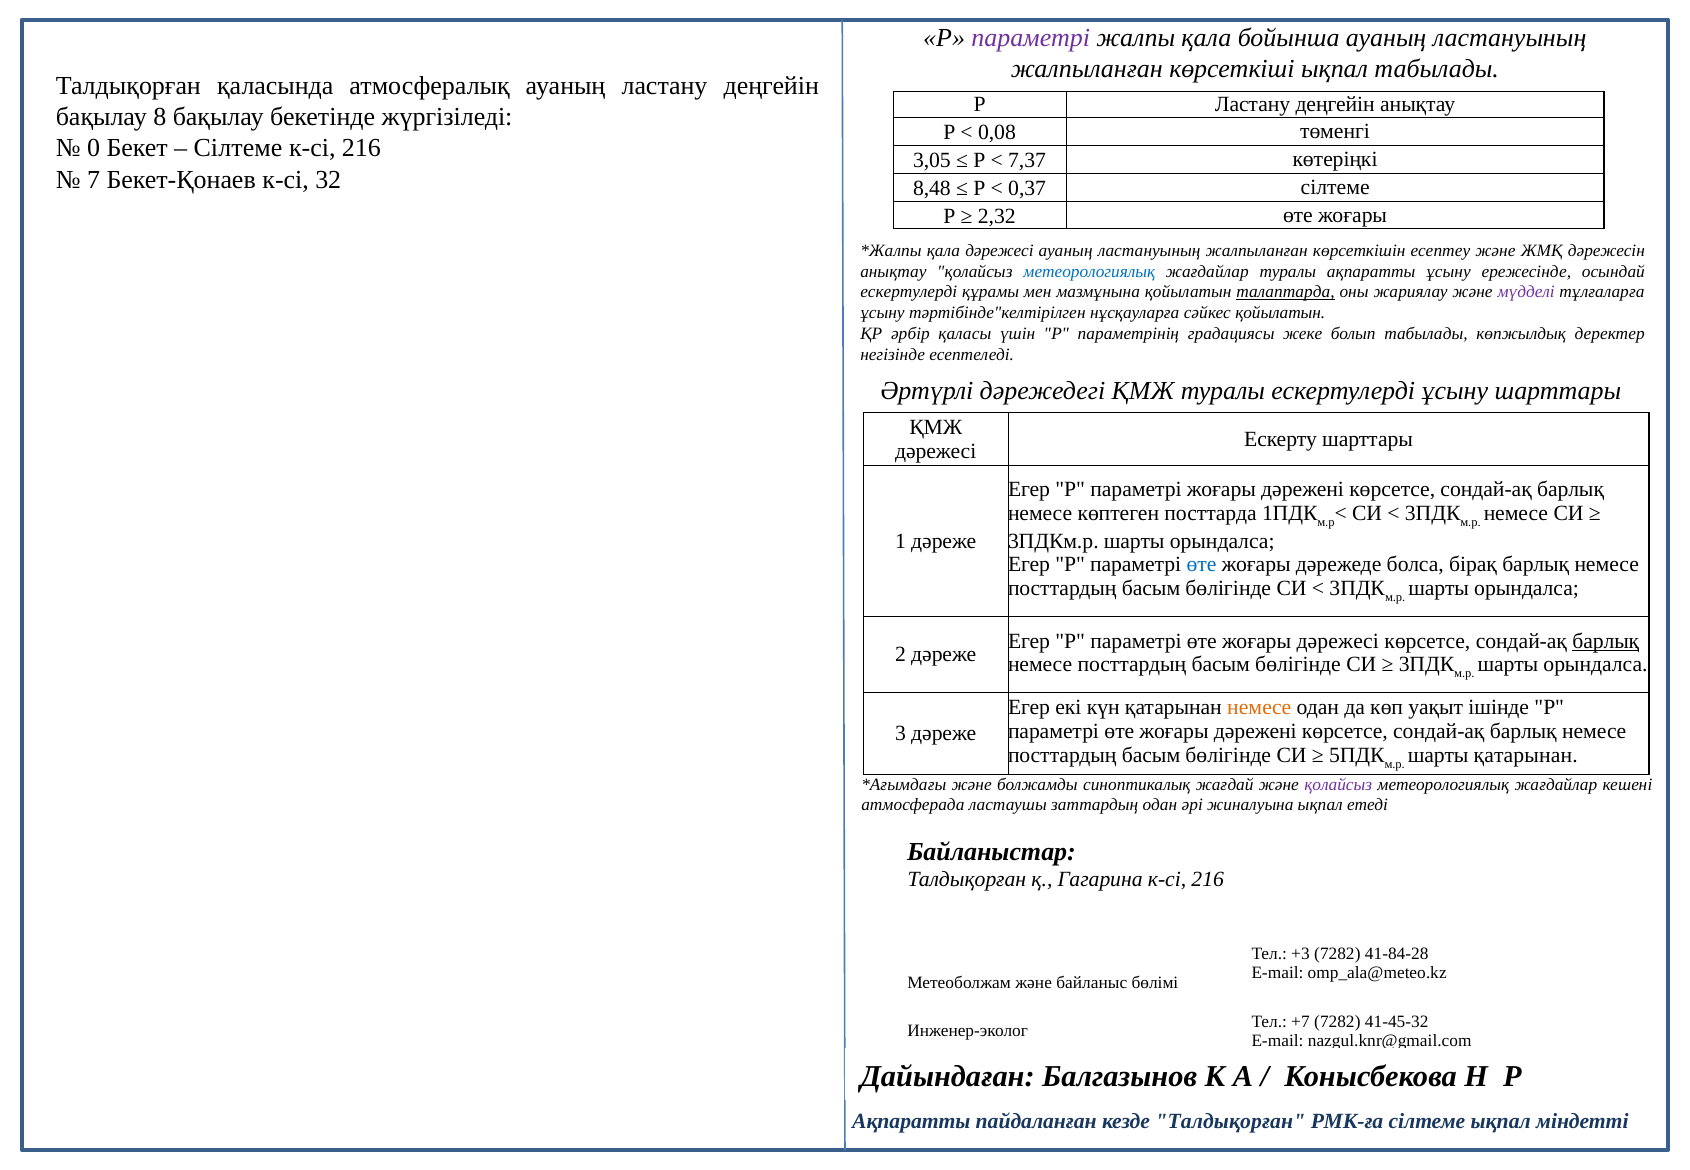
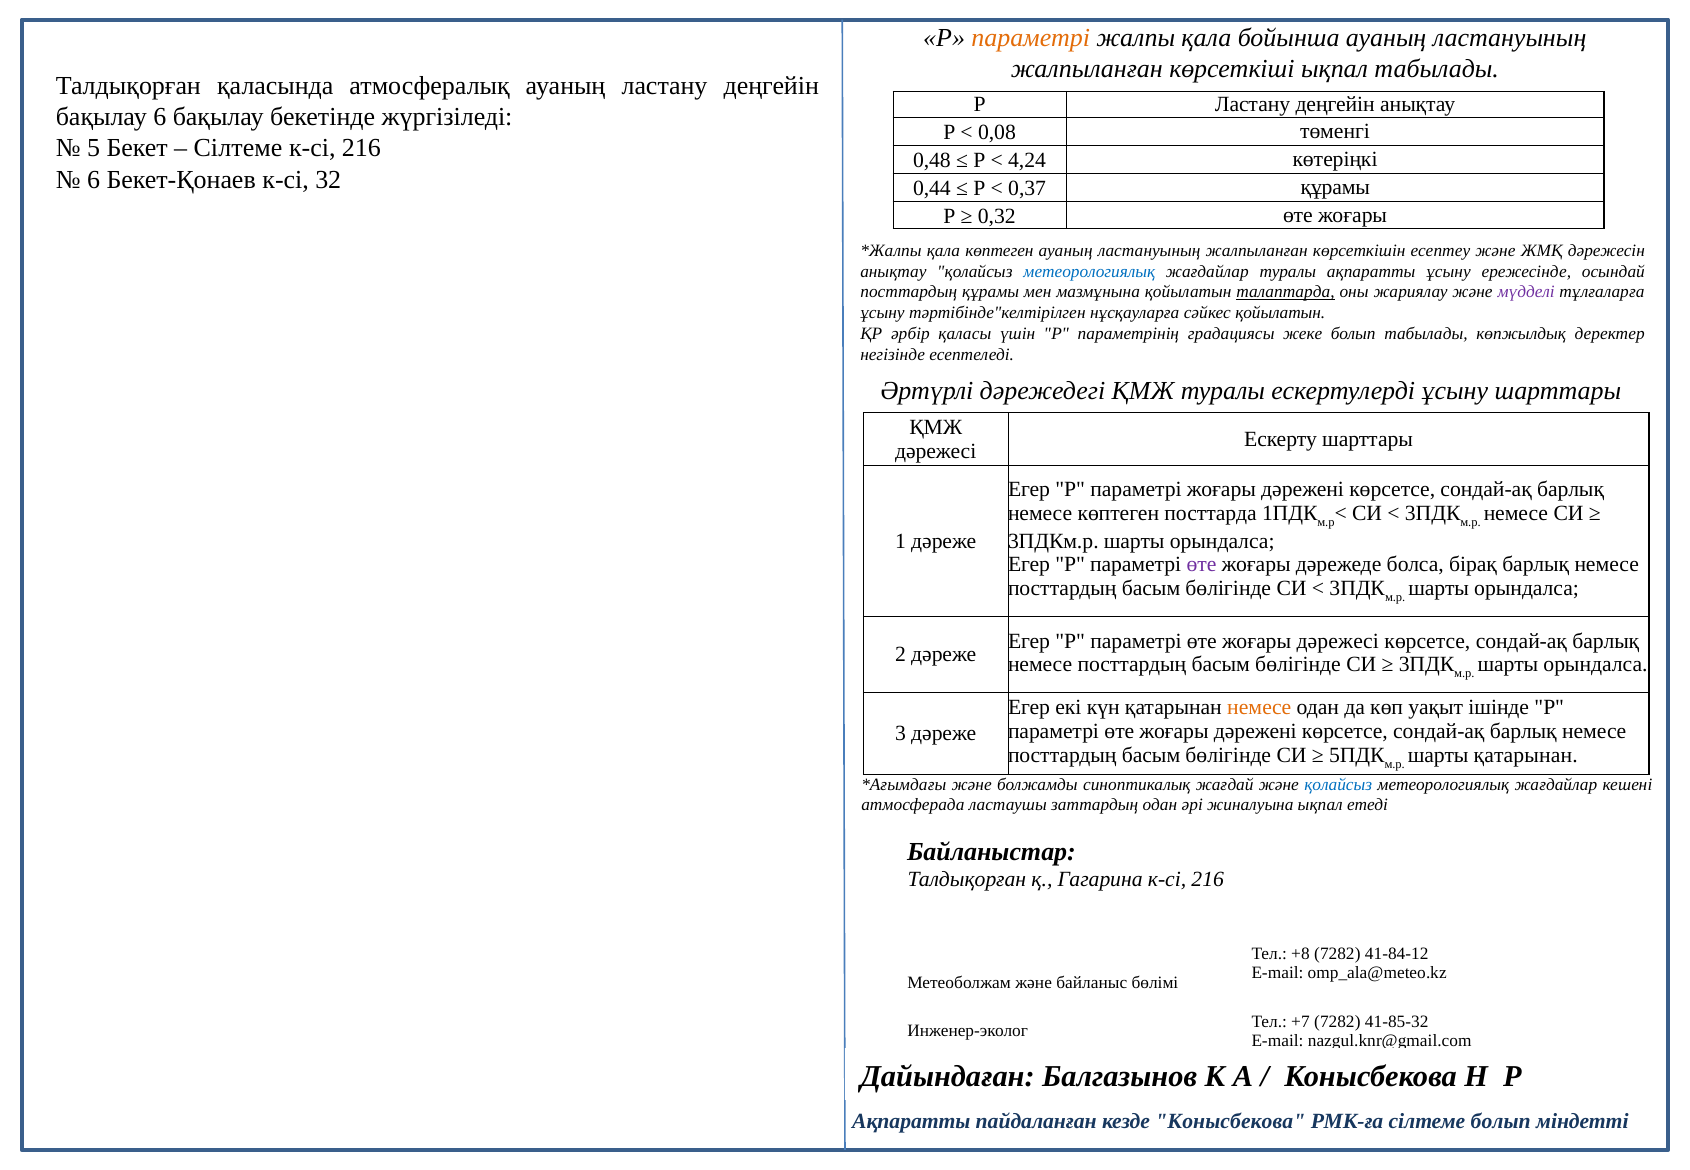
параметрі colour: purple -> orange (1031, 38)
бақылау 8: 8 -> 6 (160, 117)
0: 0 -> 5 (94, 148)
3,05: 3,05 -> 0,48 (932, 160)
7,37: 7,37 -> 4,24 (1027, 160)
7: 7 -> 6 (94, 180)
8,48: 8,48 -> 0,44 (932, 188)
0,37 сілтеме: сілтеме -> құрамы (1335, 187)
2,32: 2,32 -> 0,32 (997, 216)
қала дәрежесі: дәрежесі -> көптеген (999, 251)
ескертулерді: ескертулерді -> посттардың (909, 292)
өте colour: blue -> purple (1201, 565)
барлық underline: present -> none (1606, 641)
қолайсыз colour: purple -> blue (1338, 784)
+3: +3 -> +8 (1300, 954)
41-84-28: 41-84-28 -> 41-84-12 (1397, 954)
41-45-32: 41-45-32 -> 41-85-32 (1397, 1021)
кезде Талдықорған: Талдықорған -> Конысбекова (1230, 1121)
сілтеме ықпал: ықпал -> болып (1501, 1121)
